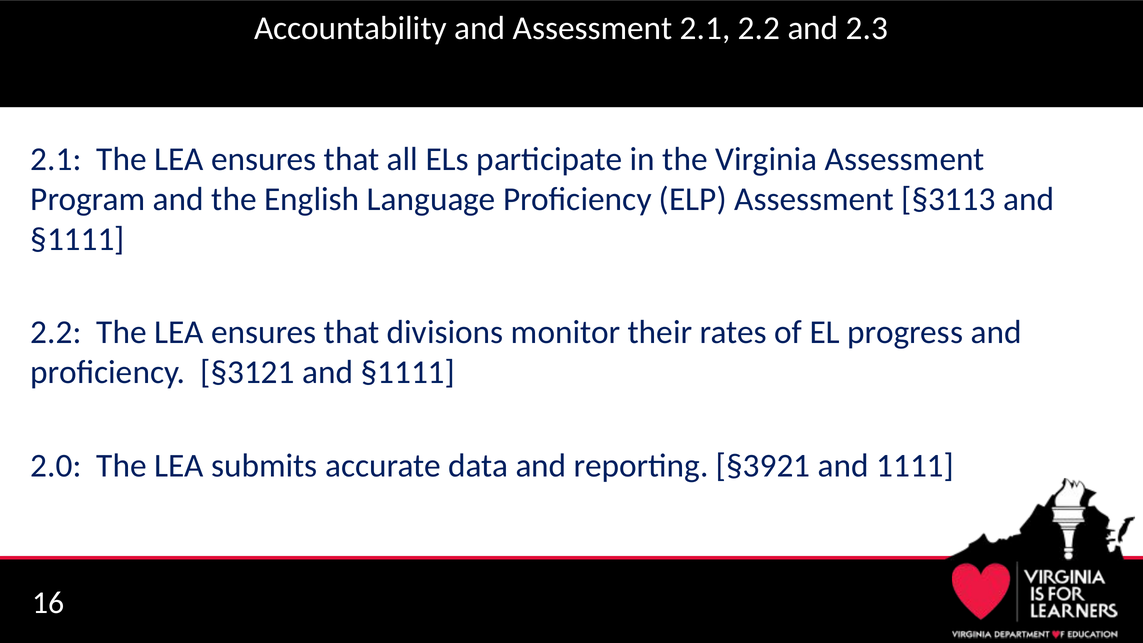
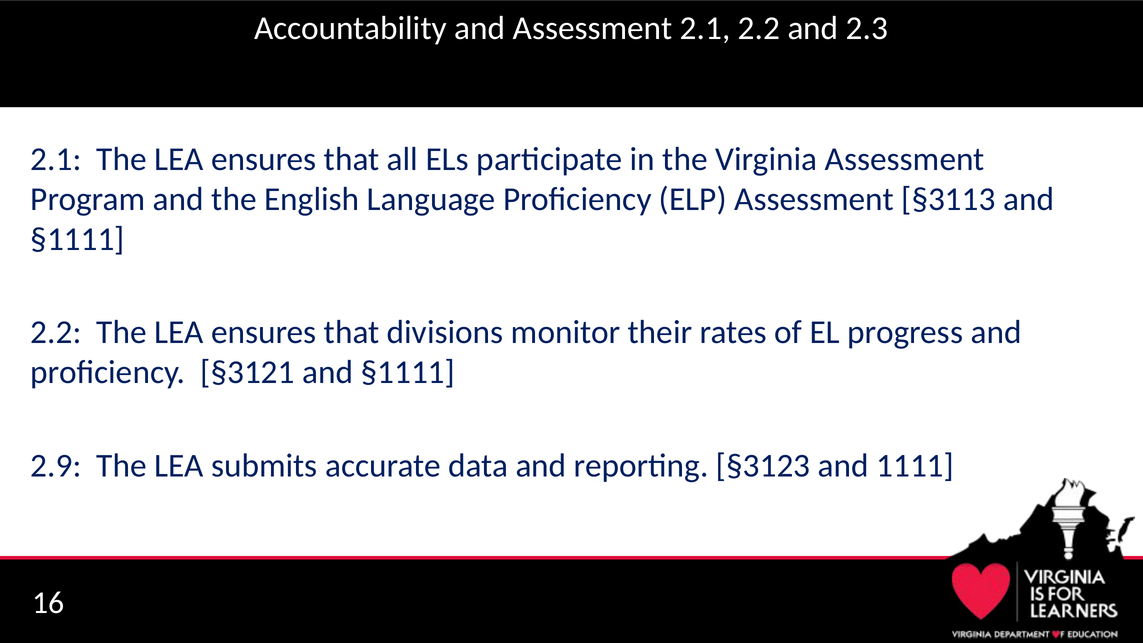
2.0: 2.0 -> 2.9 (56, 466)
§3921: §3921 -> §3123 (763, 466)
